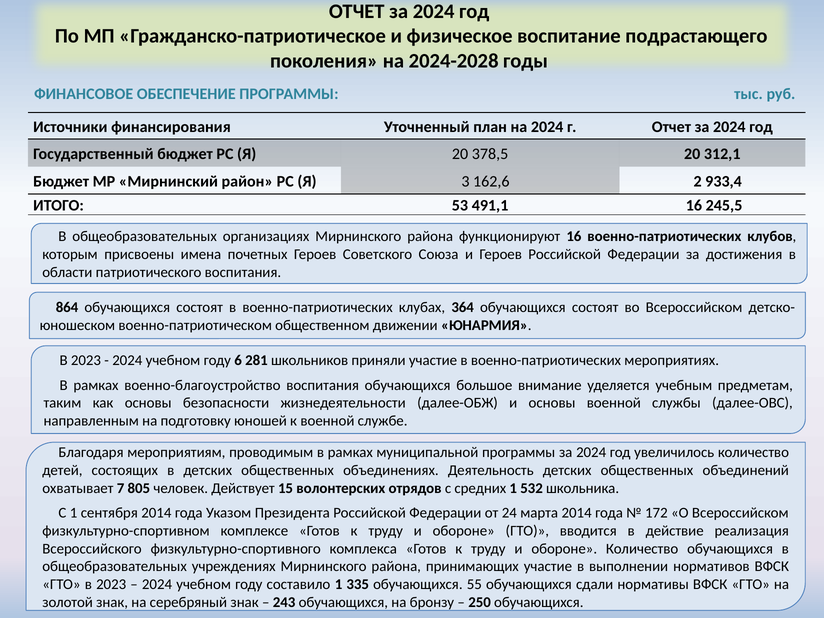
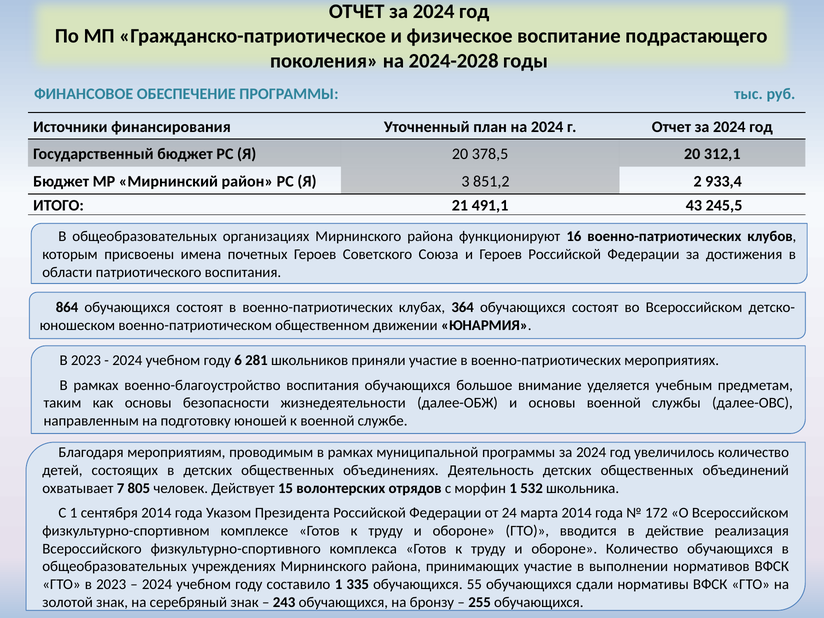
162,6: 162,6 -> 851,2 (491, 181)
53: 53 -> 21 (460, 205)
491,1 16: 16 -> 43 (694, 205)
средних: средних -> морфин (480, 488)
250: 250 -> 255 (480, 602)
